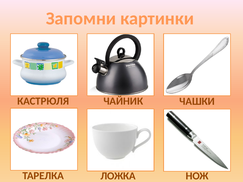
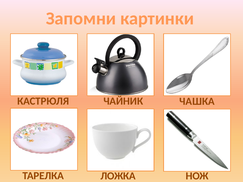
ЧАШКИ: ЧАШКИ -> ЧАШКА (197, 101)
